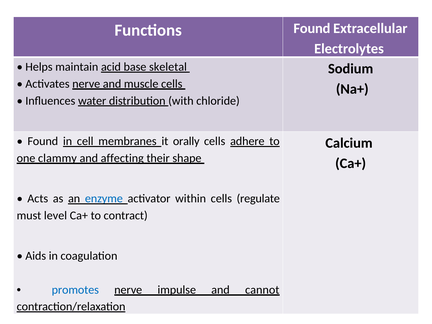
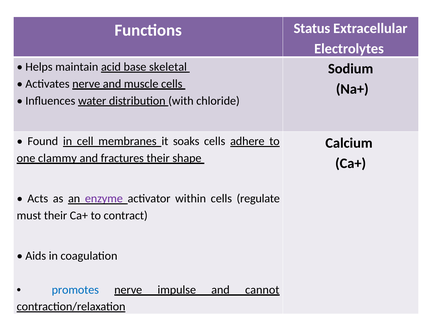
Functions Found: Found -> Status (312, 28)
orally: orally -> soaks (186, 141)
affecting: affecting -> fractures (122, 158)
enzyme colour: blue -> purple (104, 199)
must level: level -> their (56, 216)
